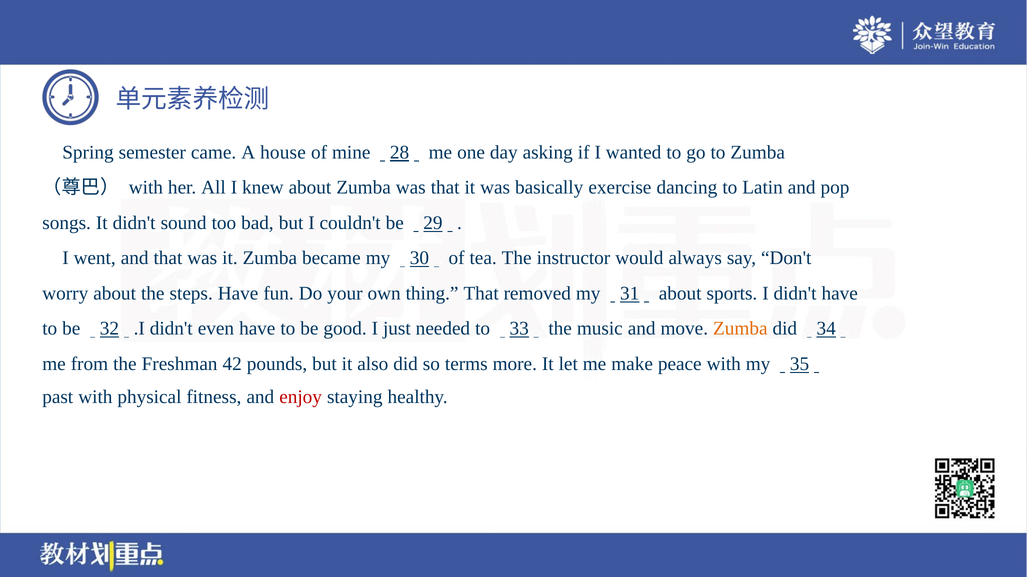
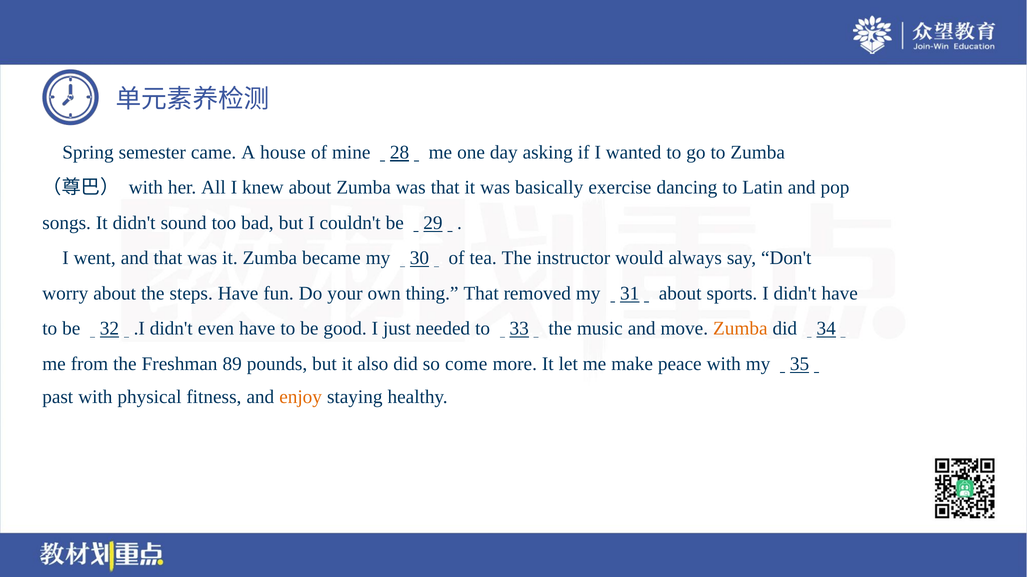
42: 42 -> 89 (232, 364)
terms: terms -> come (466, 364)
enjoy colour: red -> orange (301, 397)
